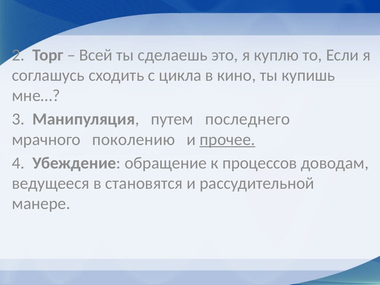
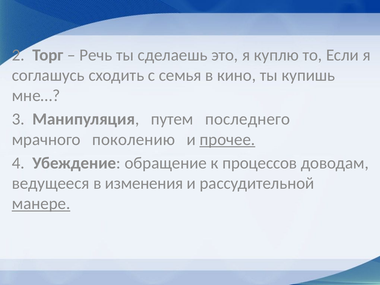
Всей: Всей -> Речь (96, 55)
цикла: цикла -> семья (180, 75)
становятся: становятся -> изменения (144, 183)
манере underline: none -> present (41, 204)
